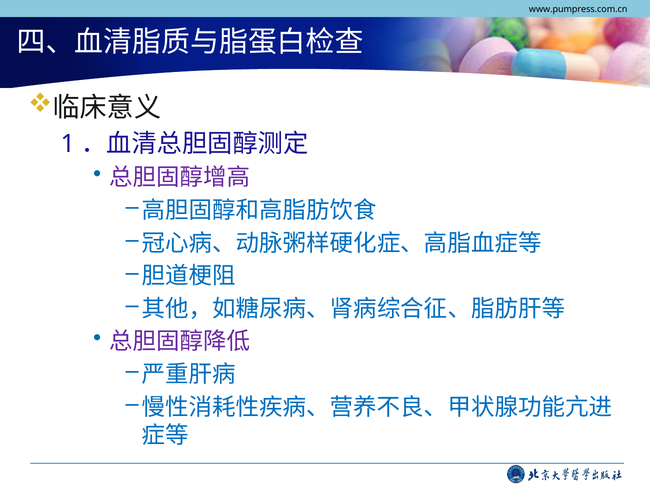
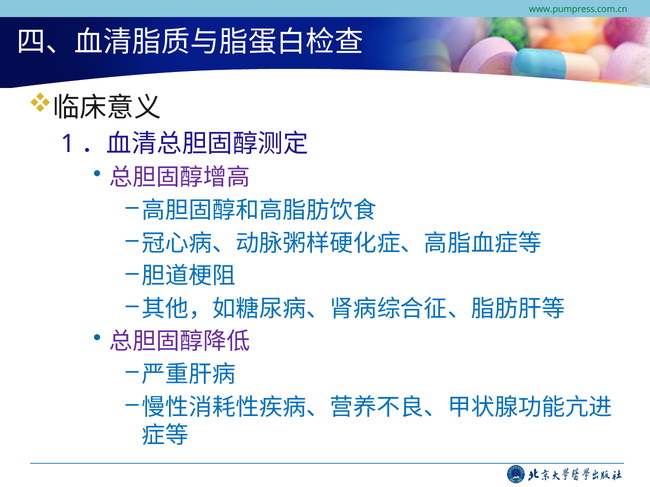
www.pumpress.com.cn colour: black -> green (578, 9)
